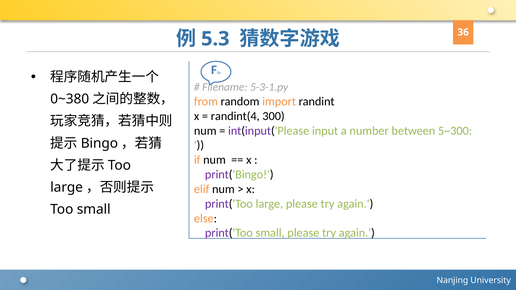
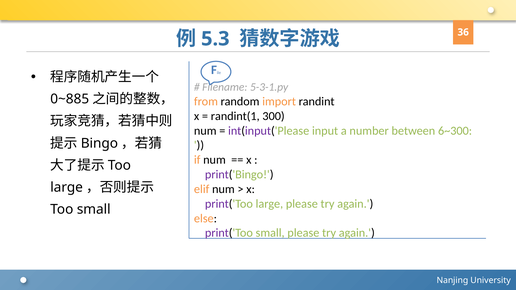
0~380: 0~380 -> 0~885 (70, 99)
randint(4: randint(4 -> randint(1 (235, 116)
5~300: 5~300 -> 6~300 (455, 131)
